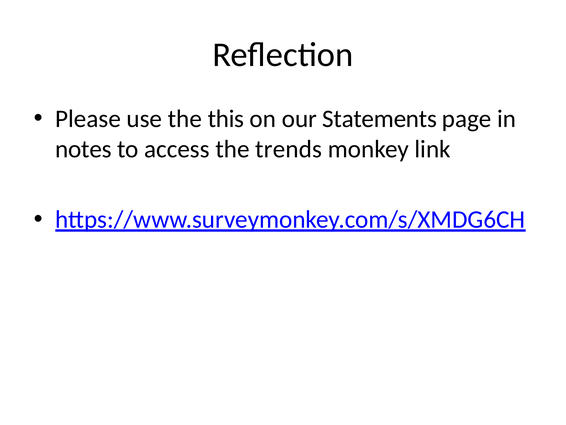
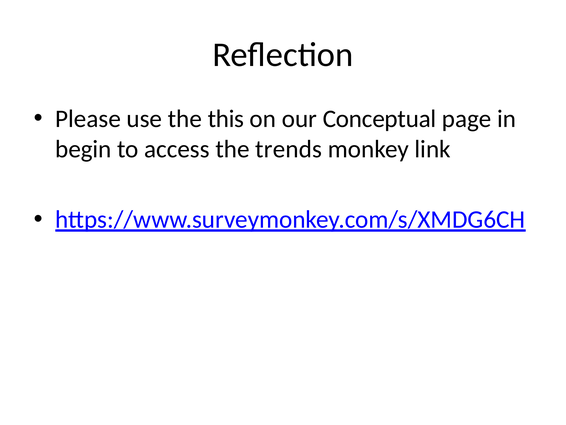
Statements: Statements -> Conceptual (380, 119)
notes: notes -> begin (83, 149)
